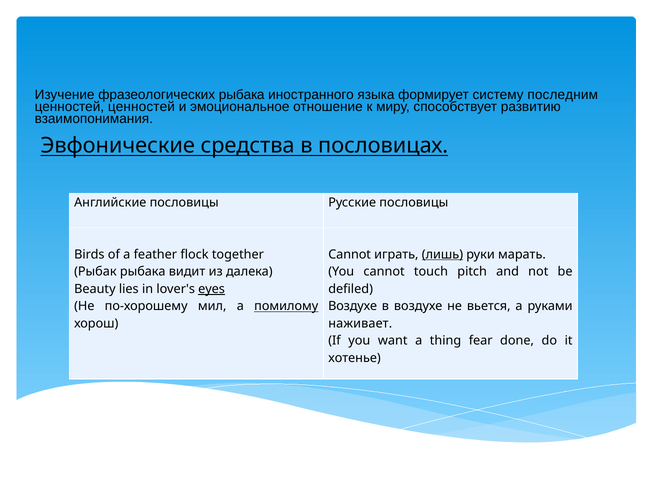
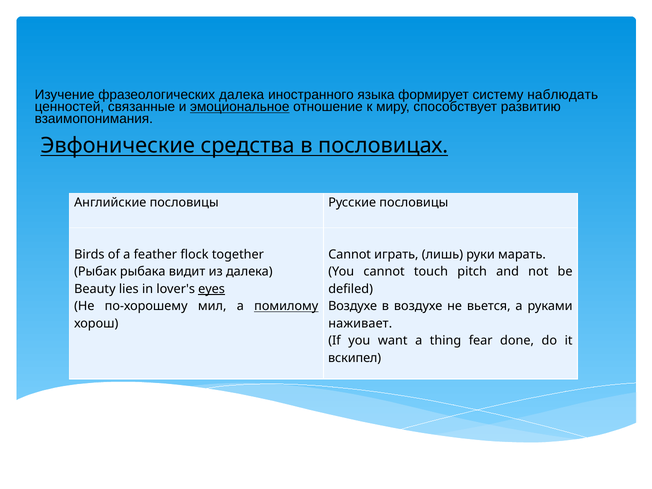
фразеологических рыбака: рыбака -> далека (242, 95)
последним: последним -> наблюдать (563, 95)
ценностей ценностей: ценностей -> связанные (141, 107)
эмоциональное underline: none -> present (240, 107)
лишь underline: present -> none (442, 254)
хотенье: хотенье -> вскипел (355, 358)
